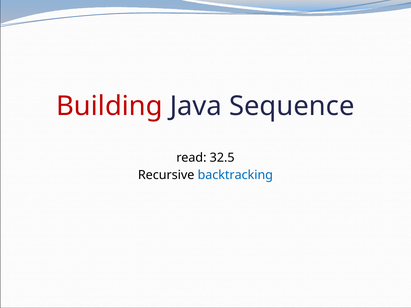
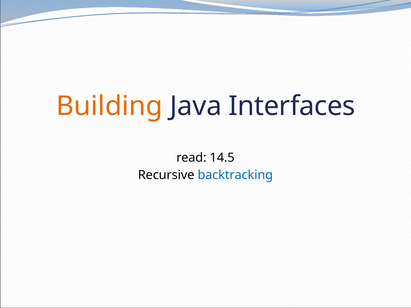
Building colour: red -> orange (109, 106)
Sequence: Sequence -> Interfaces (292, 106)
32.5: 32.5 -> 14.5 (222, 158)
